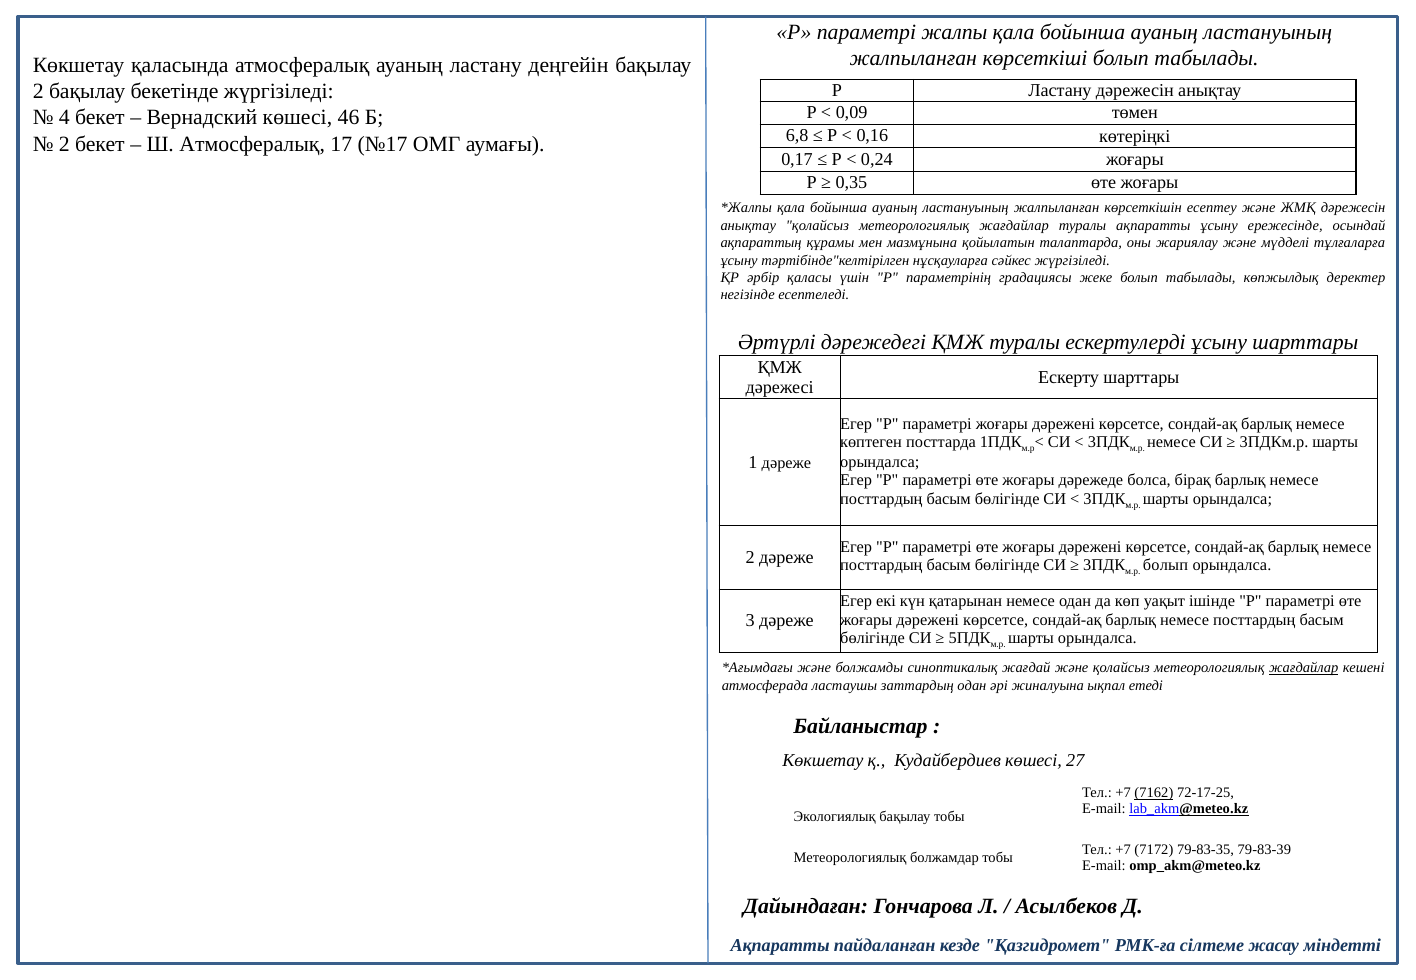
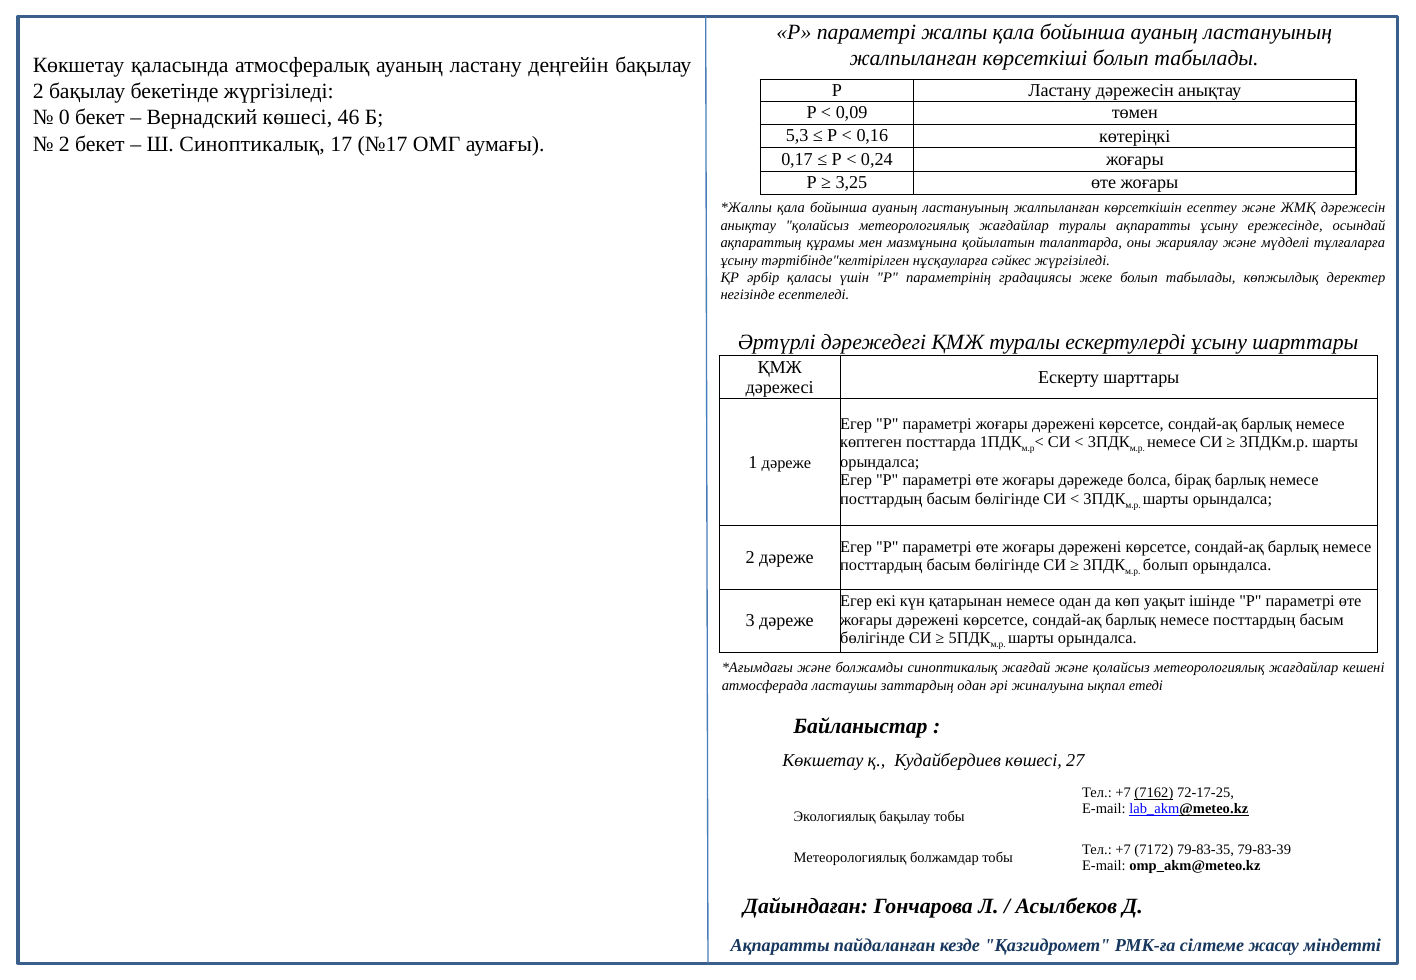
4: 4 -> 0 (64, 118)
6,8: 6,8 -> 5,3 (797, 136)
Ш Атмосфералық: Атмосфералық -> Синоптикалық (252, 144)
0,35: 0,35 -> 3,25 (851, 183)
жағдайлар underline: present -> none (1304, 668)
